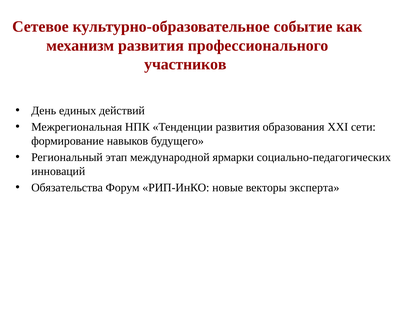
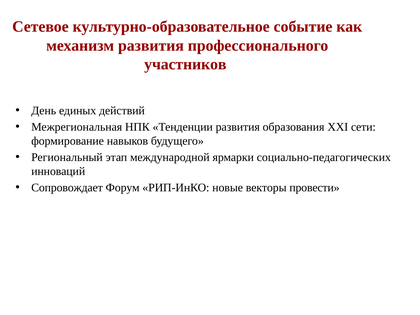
Обязательства: Обязательства -> Сопровождает (67, 188)
эксперта: эксперта -> провести (314, 188)
